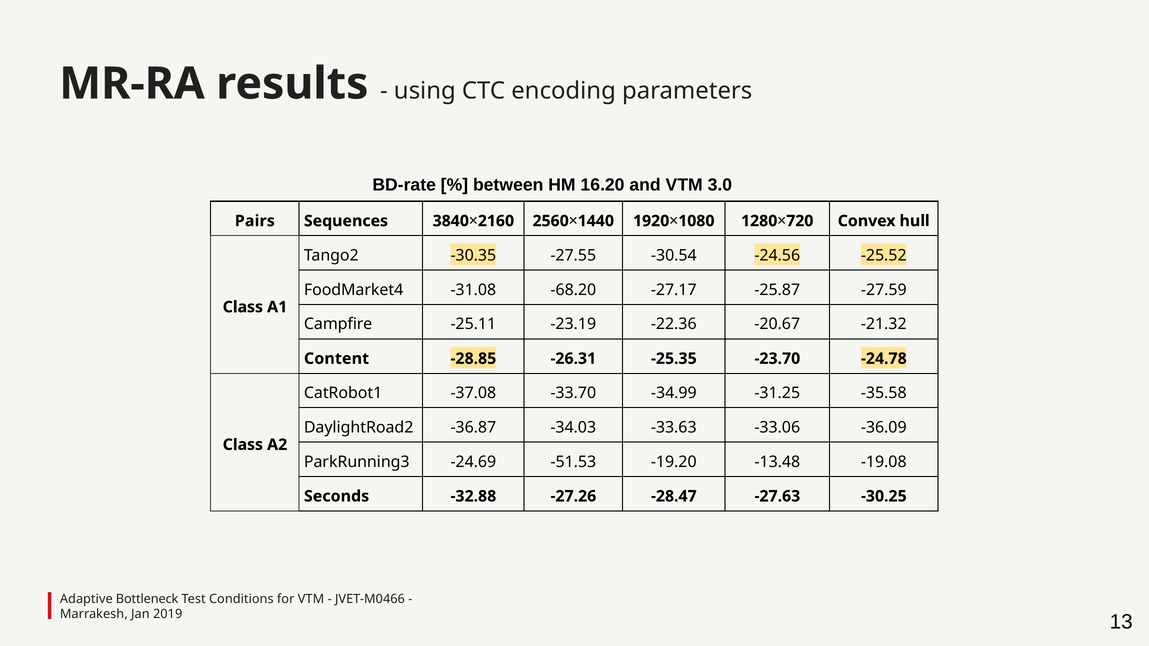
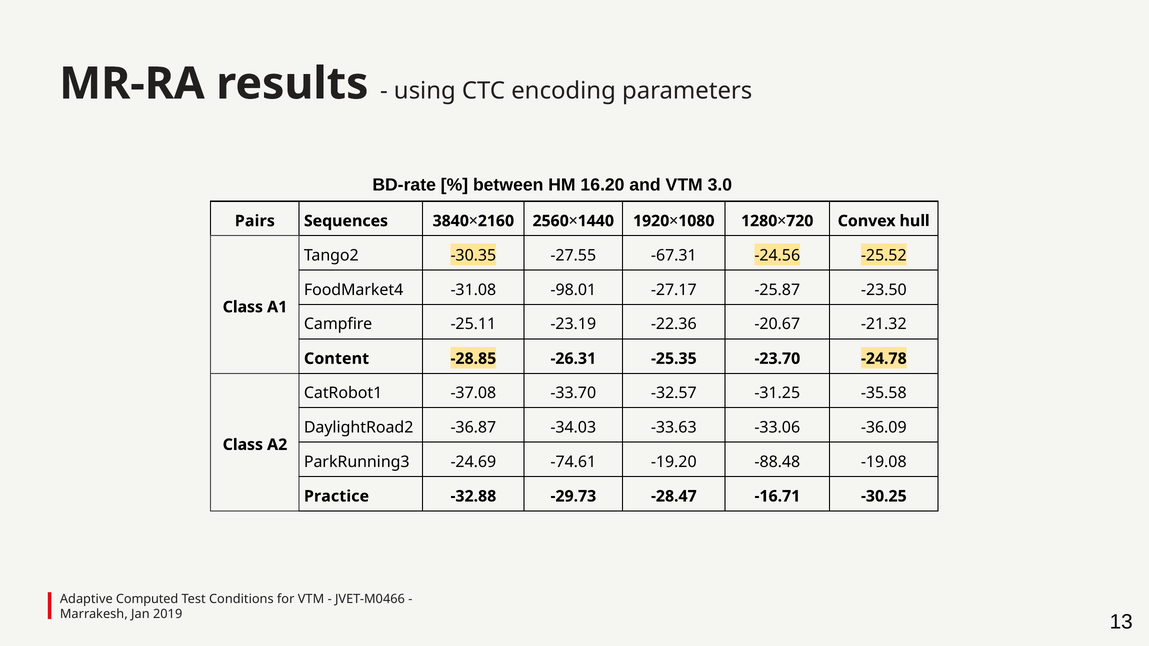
-30.54: -30.54 -> -67.31 (674, 256)
-68.20: -68.20 -> -98.01 (573, 290)
-27.59: -27.59 -> -23.50 (884, 290)
-34.99: -34.99 -> -32.57 (674, 393)
-51.53: -51.53 -> -74.61 (573, 462)
-13.48: -13.48 -> -88.48 (777, 462)
Seconds: Seconds -> Practice (337, 496)
-27.26: -27.26 -> -29.73 (573, 496)
-27.63: -27.63 -> -16.71 (777, 496)
Bottleneck: Bottleneck -> Computed (147, 599)
